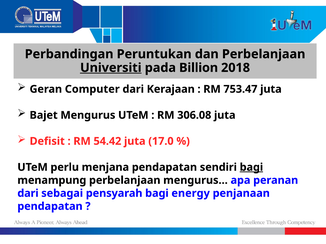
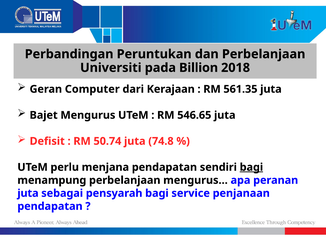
Universiti underline: present -> none (111, 68)
753.47: 753.47 -> 561.35 (240, 89)
306.08: 306.08 -> 546.65 (194, 115)
54.42: 54.42 -> 50.74 (107, 141)
17.0: 17.0 -> 74.8 (161, 141)
dari: dari -> juta (28, 194)
energy: energy -> service (191, 194)
